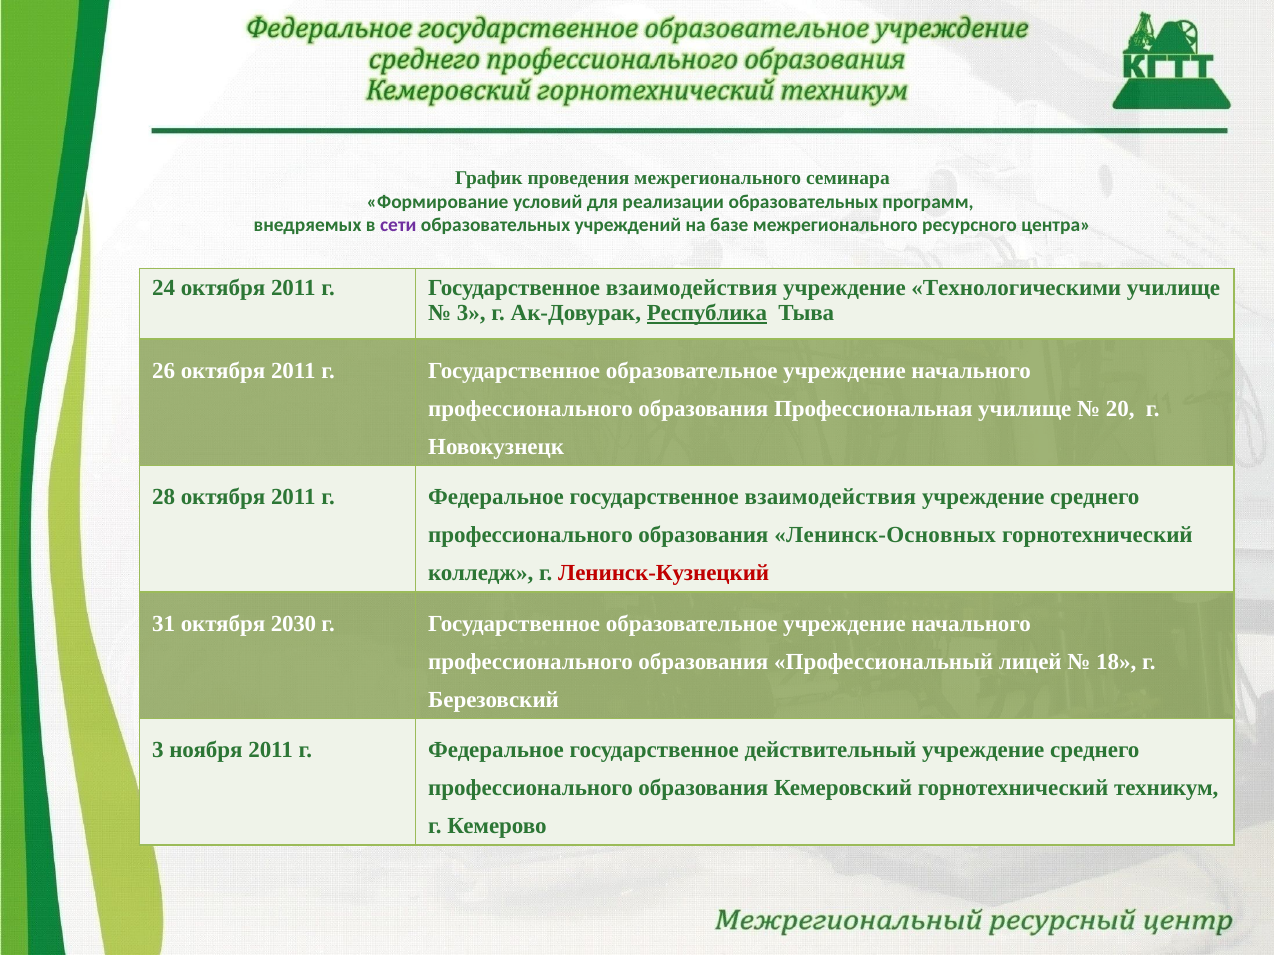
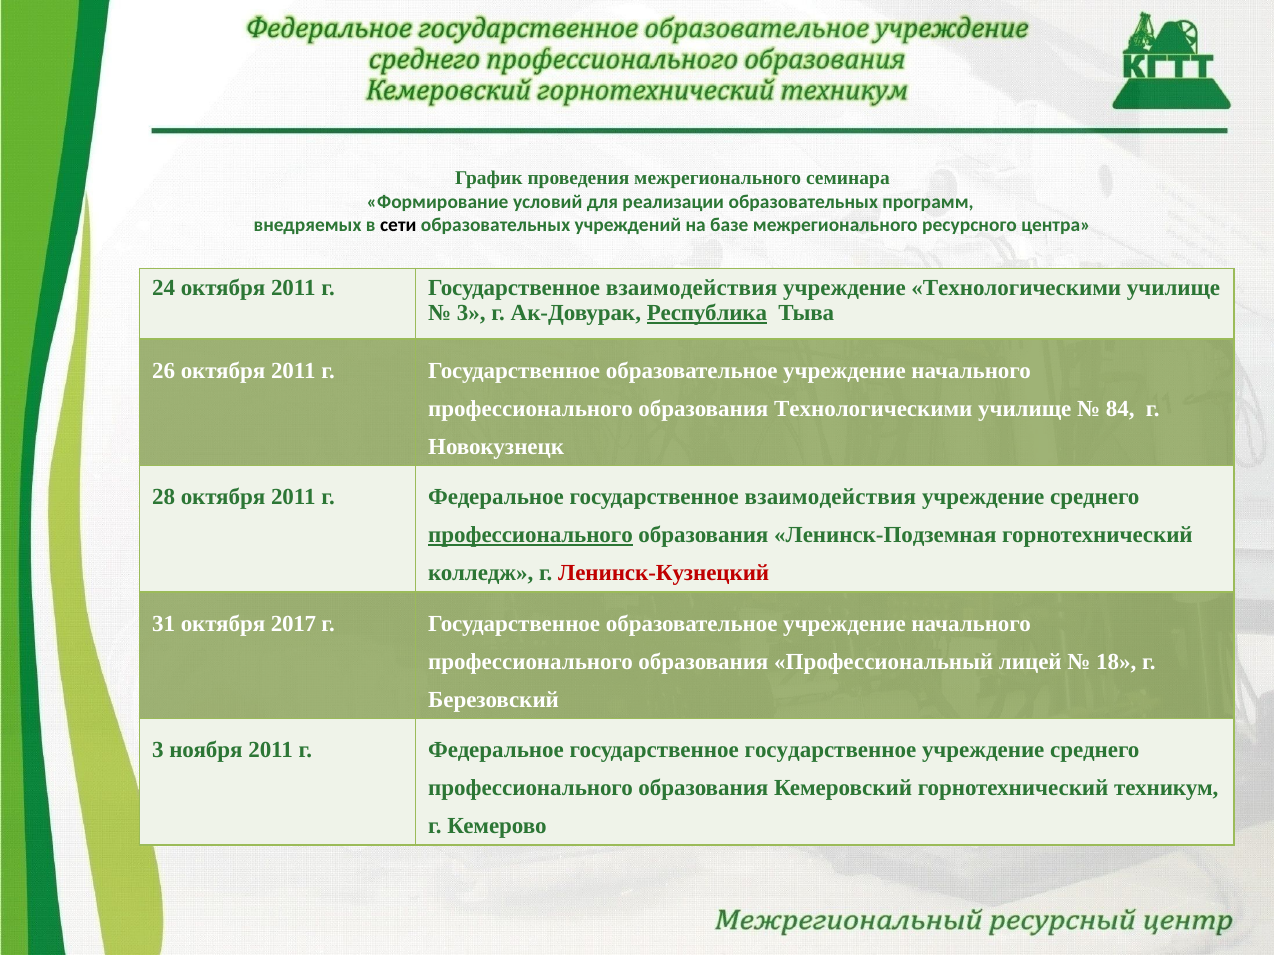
сети colour: purple -> black (398, 225)
образования Профессиональная: Профессиональная -> Технологическими (873, 409)
20: 20 -> 84 (1120, 409)
профессионального underline: none -> present (531, 535)
Ленинск-Основных: Ленинск-Основных -> Ленинск-Подземная (885, 535)
2030: 2030 -> 2017 (293, 624)
государственное действительный: действительный -> государственное (830, 750)
